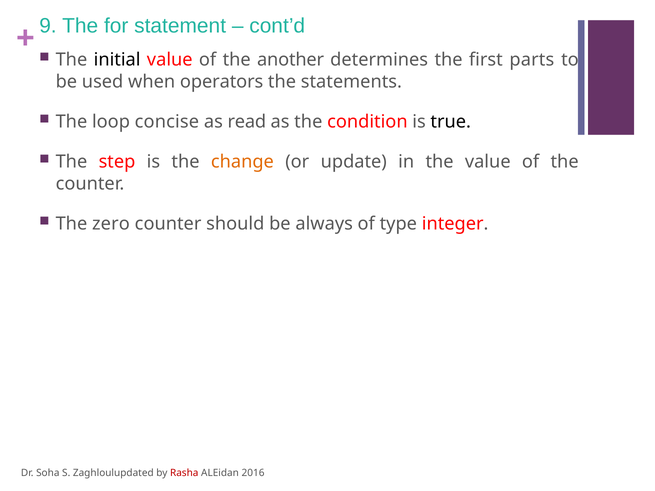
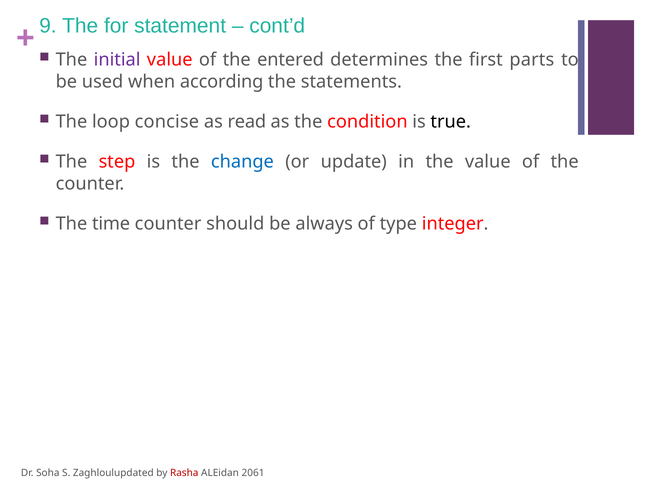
initial colour: black -> purple (117, 60)
another: another -> entered (291, 60)
operators: operators -> according (222, 82)
change colour: orange -> blue (242, 162)
zero: zero -> time (111, 224)
2016: 2016 -> 2061 (253, 473)
